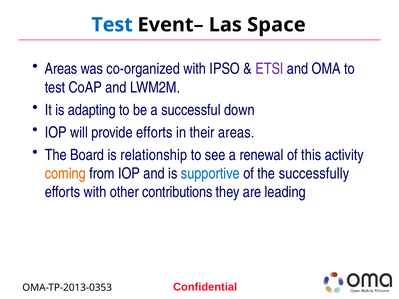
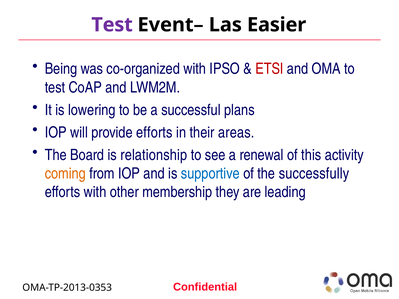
Test colour: blue -> purple (112, 25)
Space: Space -> Easier (277, 25)
Areas: Areas -> Being (61, 69)
ETSI colour: purple -> red (269, 69)
adapting: adapting -> lowering (92, 110)
down: down -> plans (239, 110)
contributions: contributions -> membership (177, 192)
